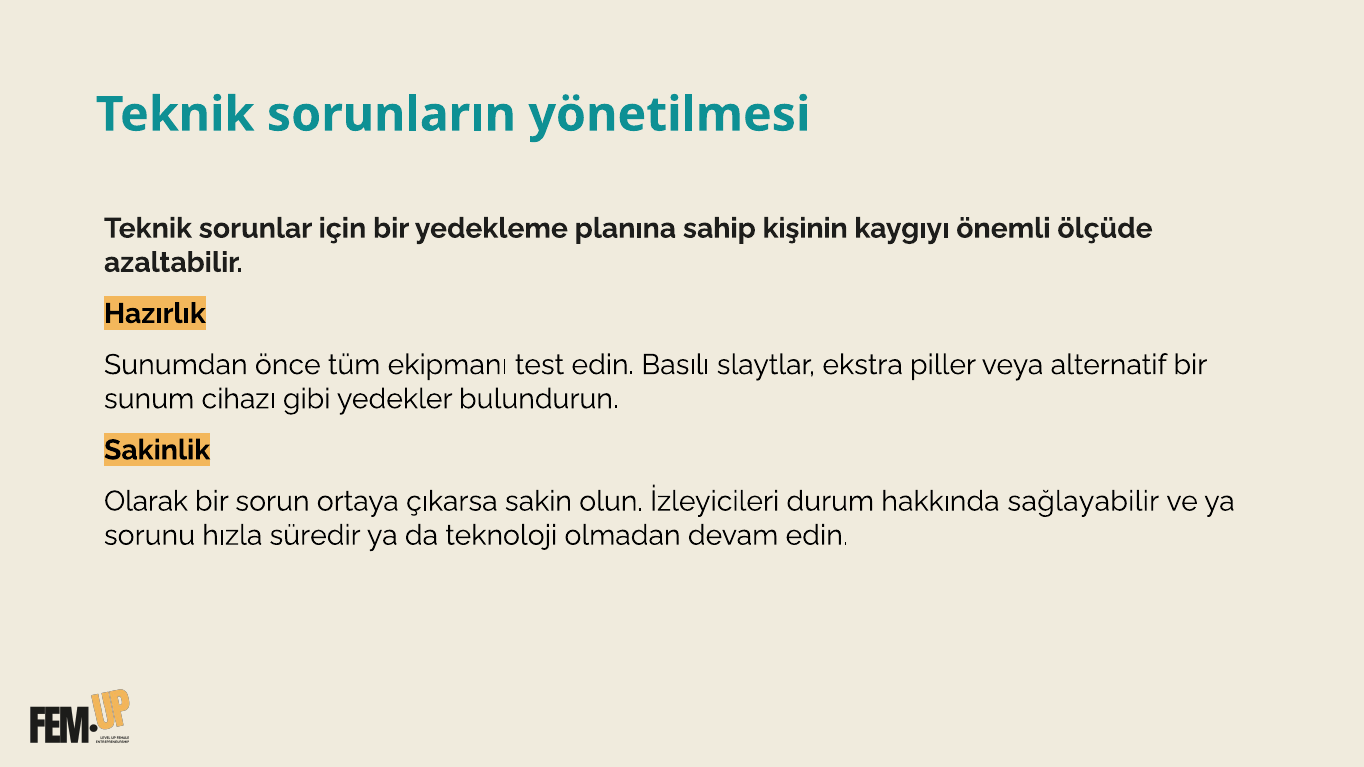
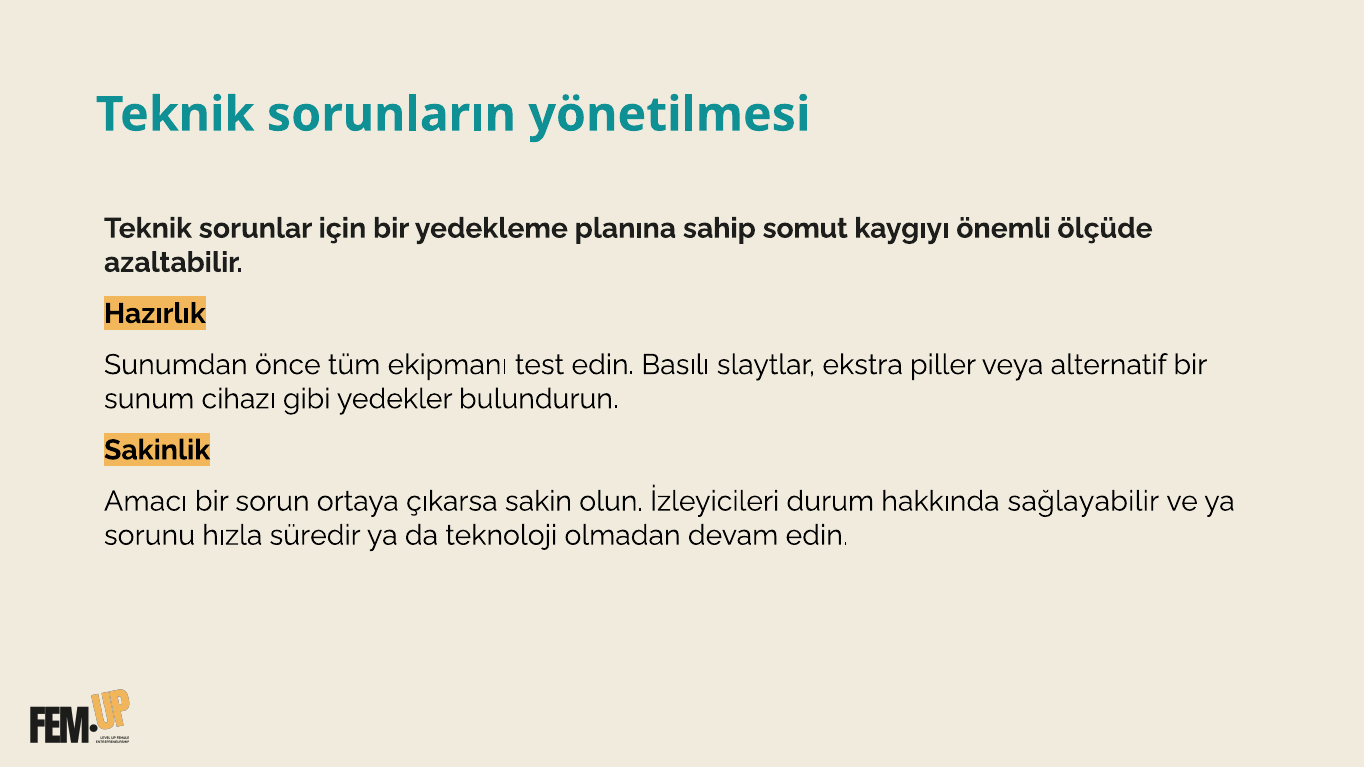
kişinin: kişinin -> somut (805, 228)
Olarak: Olarak -> Amacı (146, 501)
